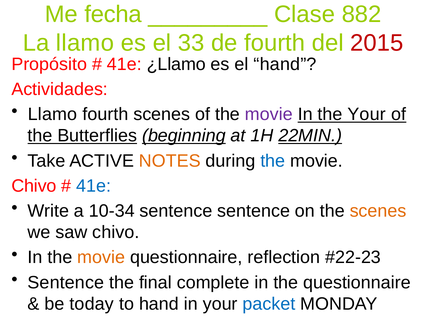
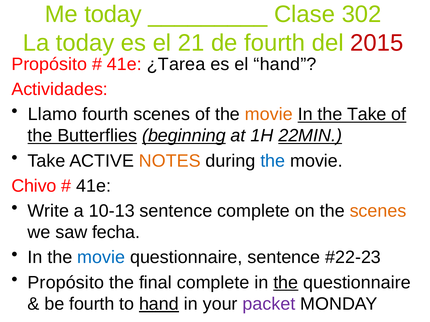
Me fecha: fecha -> today (113, 14)
882: 882 -> 302 (362, 14)
La llamo: llamo -> today (85, 43)
33: 33 -> 21 (191, 43)
¿Llamo: ¿Llamo -> ¿Tarea (176, 64)
movie colour: purple -> orange (269, 114)
the Your: Your -> Take (367, 114)
41e colour: blue -> black (94, 186)
10-34: 10-34 -> 10-13 (112, 211)
sentence sentence: sentence -> complete (254, 211)
saw chivo: chivo -> fecha (116, 233)
movie colour: orange -> blue (101, 258)
questionnaire reflection: reflection -> sentence (284, 258)
Sentence: Sentence -> Propósito (66, 283)
the underline: none -> present (286, 283)
be today: today -> fourth (92, 304)
hand underline: none -> present (159, 304)
packet colour: blue -> purple (269, 304)
